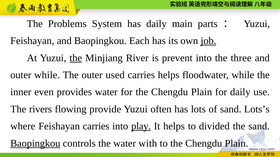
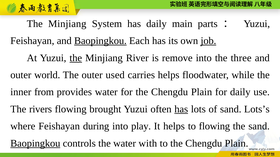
Problems: Problems -> Minjiang (67, 24)
Baopingkou underline: none -> present (100, 41)
prevent: prevent -> remove (177, 58)
outer while: while -> world (47, 75)
even: even -> from (44, 92)
provide: provide -> brought (105, 109)
has underline: none -> present (181, 109)
Feishayan carries: carries -> during (96, 127)
play underline: present -> none (141, 127)
to divided: divided -> flowing (214, 127)
